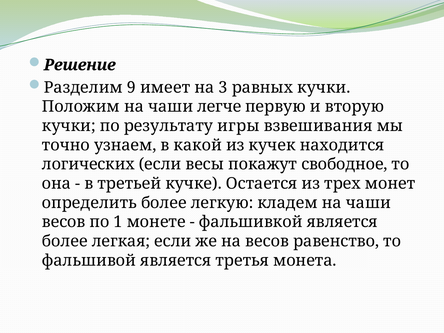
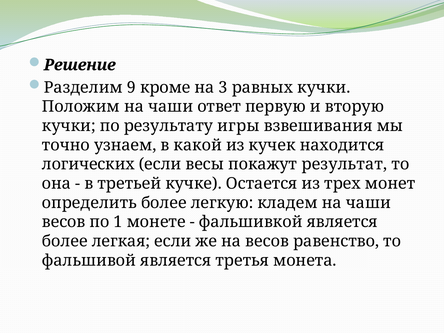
имеет: имеет -> кроме (165, 87)
легче: легче -> ответ (219, 107)
свободное: свободное -> результат (344, 164)
